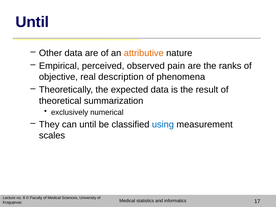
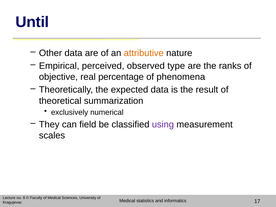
pain: pain -> type (176, 66)
description: description -> percentage (121, 77)
can until: until -> field (88, 124)
using colour: blue -> purple (163, 124)
